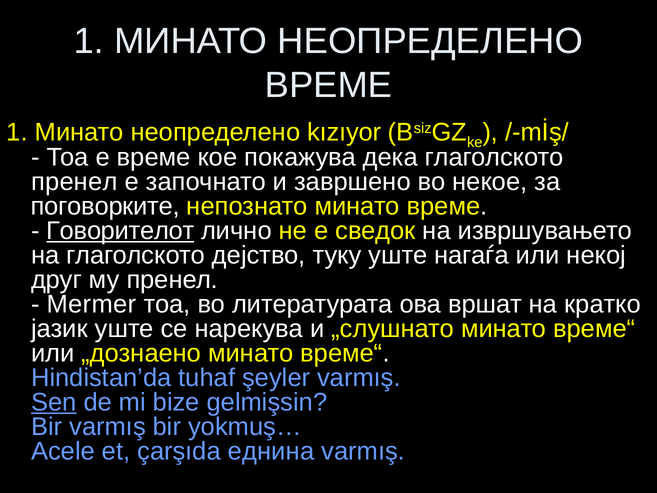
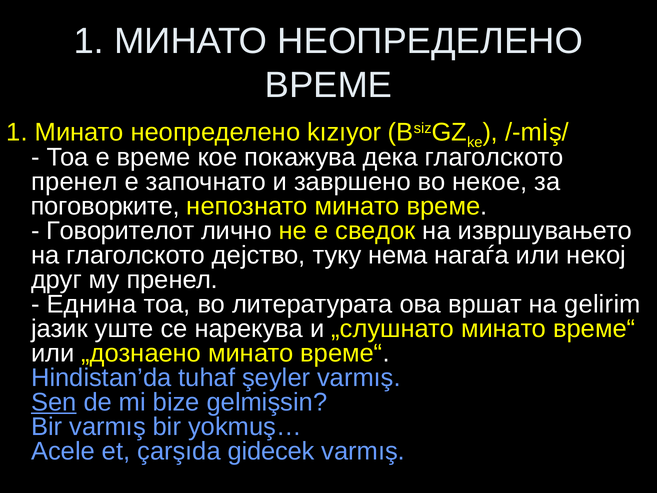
Говорителот underline: present -> none (120, 231)
туку уште: уште -> нема (398, 255)
Mermer: Mermer -> Еднина (92, 304)
кратко: кратко -> gelirim (602, 304)
еднина: еднина -> gidecek (271, 451)
